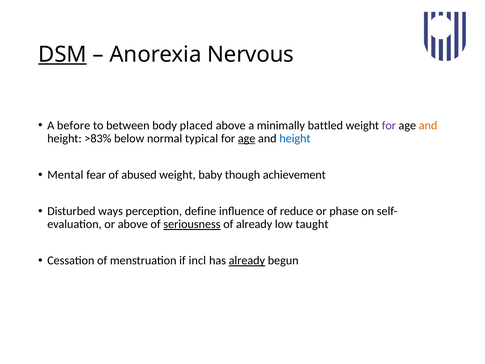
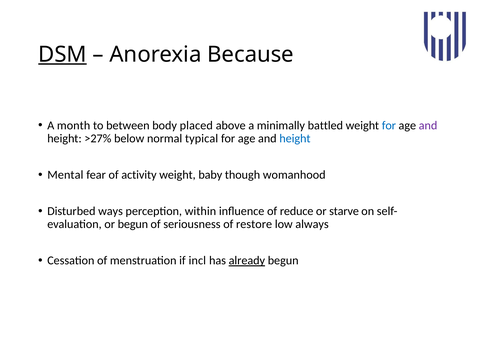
Nervous: Nervous -> Because (251, 54)
before: before -> month (74, 125)
for colour: purple -> blue (389, 125)
and colour: orange -> purple (428, 125)
>83%: >83% -> >27% (98, 138)
age underline: present -> none (247, 138)
abused: abused -> activity (139, 175)
achievement: achievement -> womanhood (294, 175)
define: define -> within (200, 211)
phase: phase -> starve (344, 211)
or above: above -> begun (133, 224)
seriousness underline: present -> none (192, 224)
of already: already -> restore (254, 224)
taught: taught -> always (312, 224)
